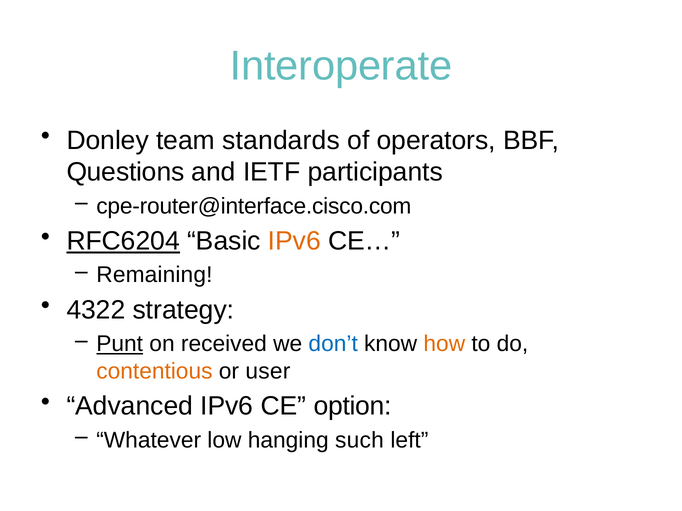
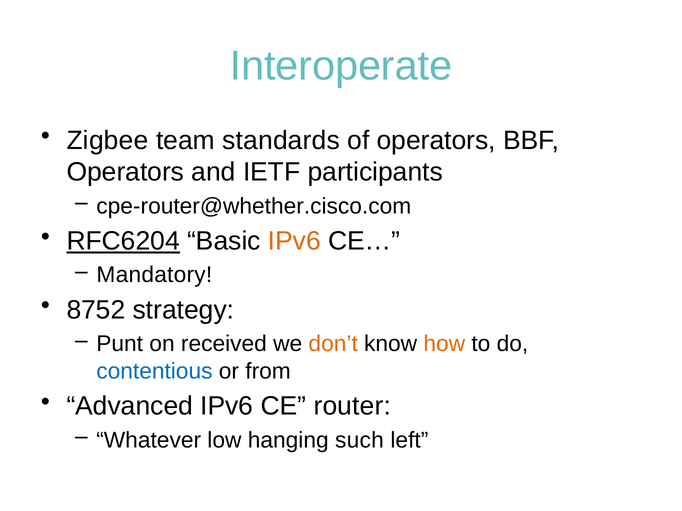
Donley: Donley -> Zigbee (108, 141)
Questions: Questions -> Operators (125, 172)
cpe-router@interface.cisco.com: cpe-router@interface.cisco.com -> cpe-router@whether.cisco.com (254, 206)
Remaining: Remaining -> Mandatory (154, 275)
4322: 4322 -> 8752 (96, 310)
Punt underline: present -> none (120, 344)
don’t colour: blue -> orange (333, 344)
contentious colour: orange -> blue (154, 371)
user: user -> from (268, 371)
option: option -> router (352, 407)
